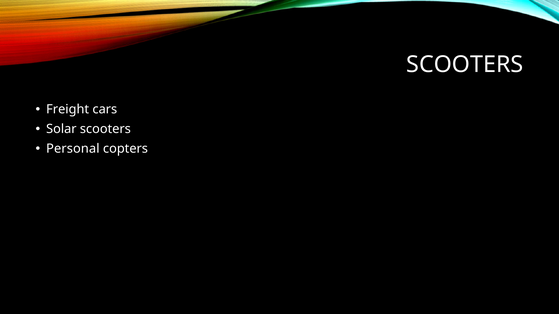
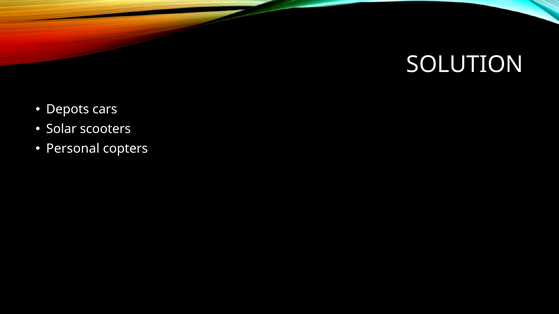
SCOOTERS: SCOOTERS -> SOLUTION (465, 65)
Freight: Freight -> Depots (68, 110)
